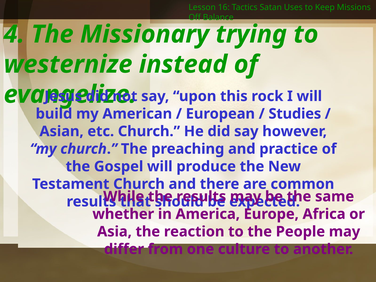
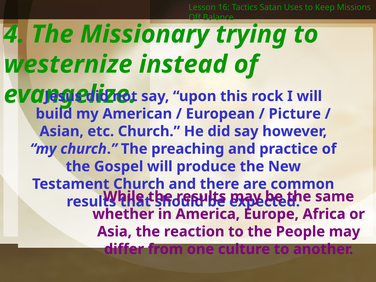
Studies: Studies -> Picture (295, 114)
